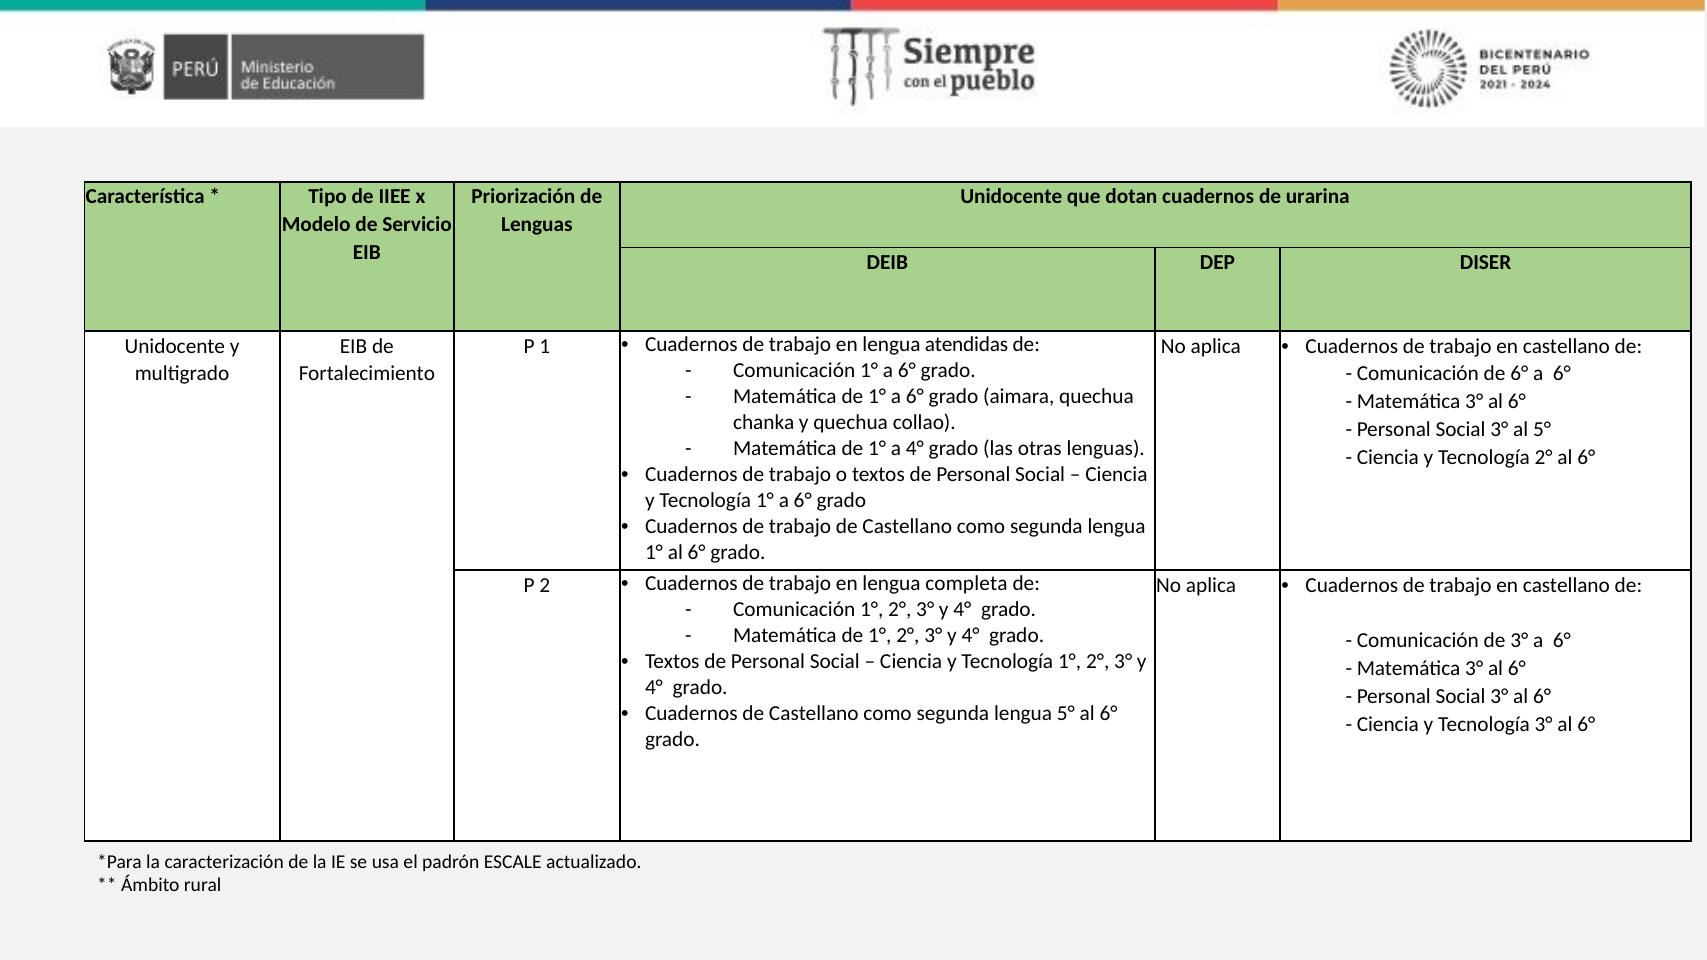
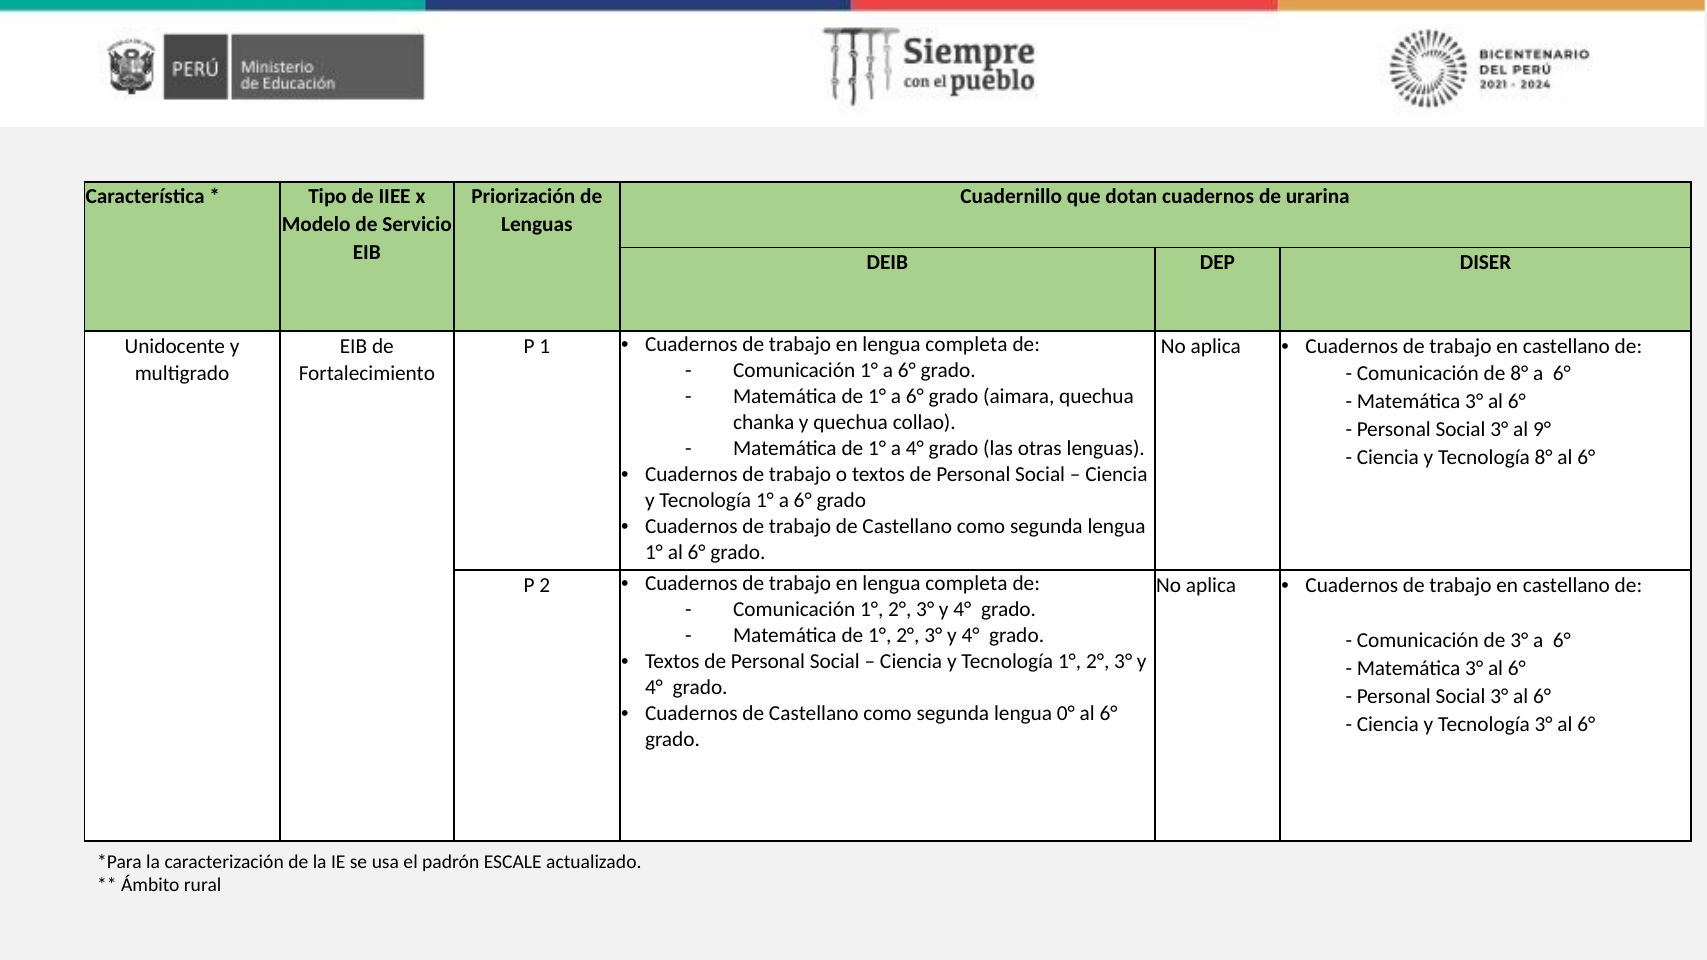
Unidocente: Unidocente -> Cuadernillo (1011, 197)
atendidas: atendidas -> completa (966, 344)
de 6°: 6° -> 8° (1519, 374)
al 5°: 5° -> 9° (1542, 430)
Tecnología 2°: 2° -> 8° (1544, 457)
lengua 5°: 5° -> 0° (1066, 713)
